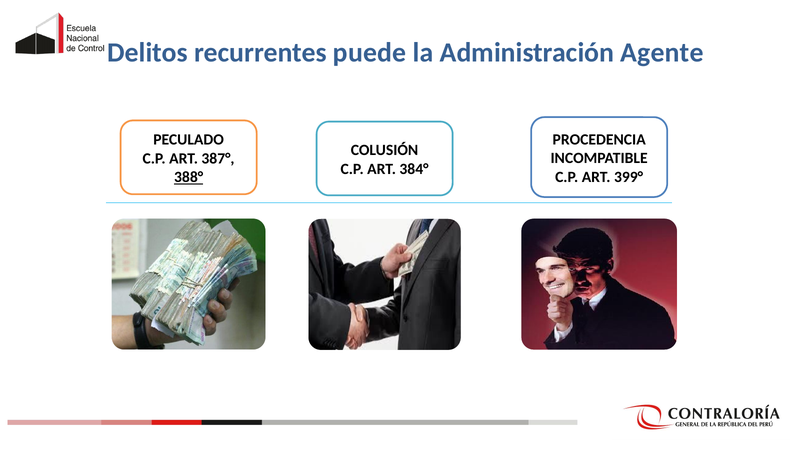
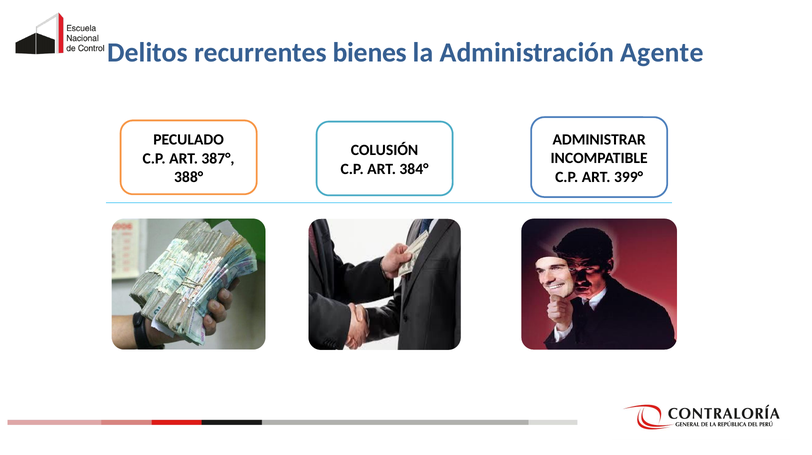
puede: puede -> bienes (370, 52)
PROCEDENCIA: PROCEDENCIA -> ADMINISTRAR (599, 139)
388° underline: present -> none (189, 177)
